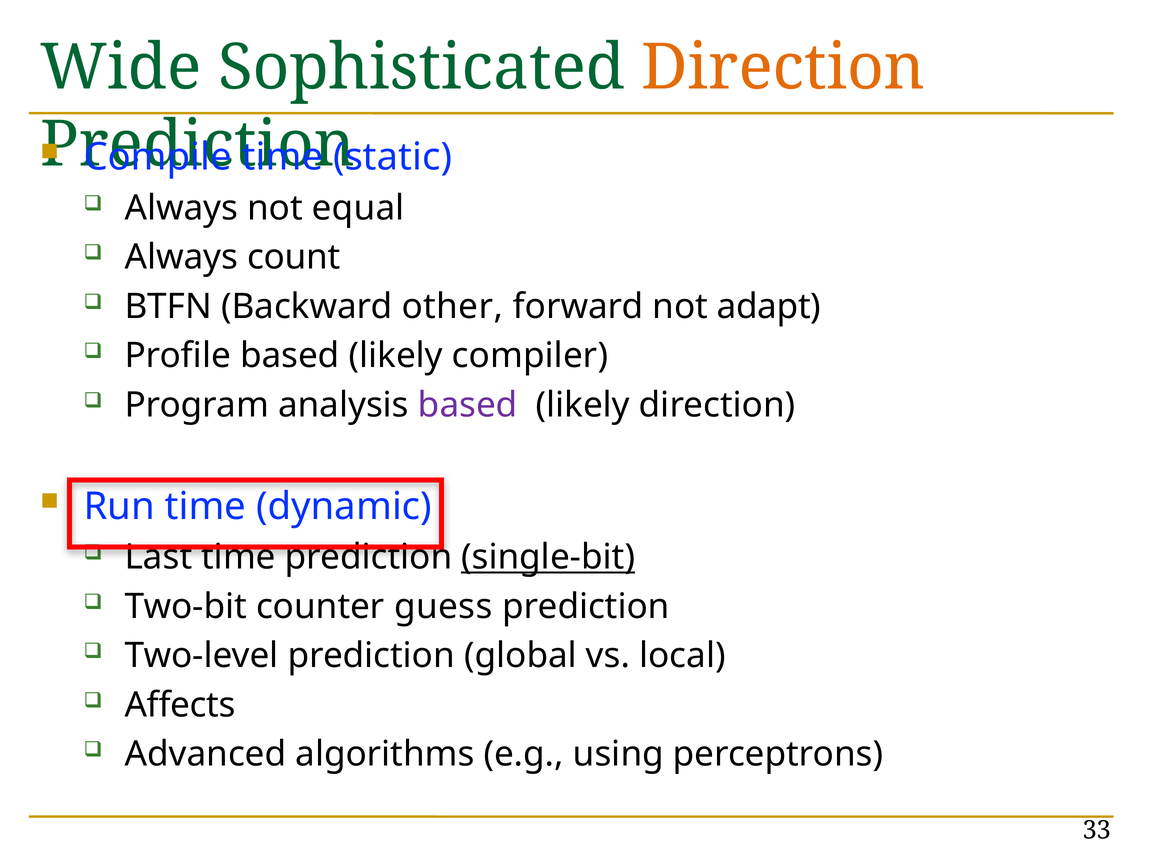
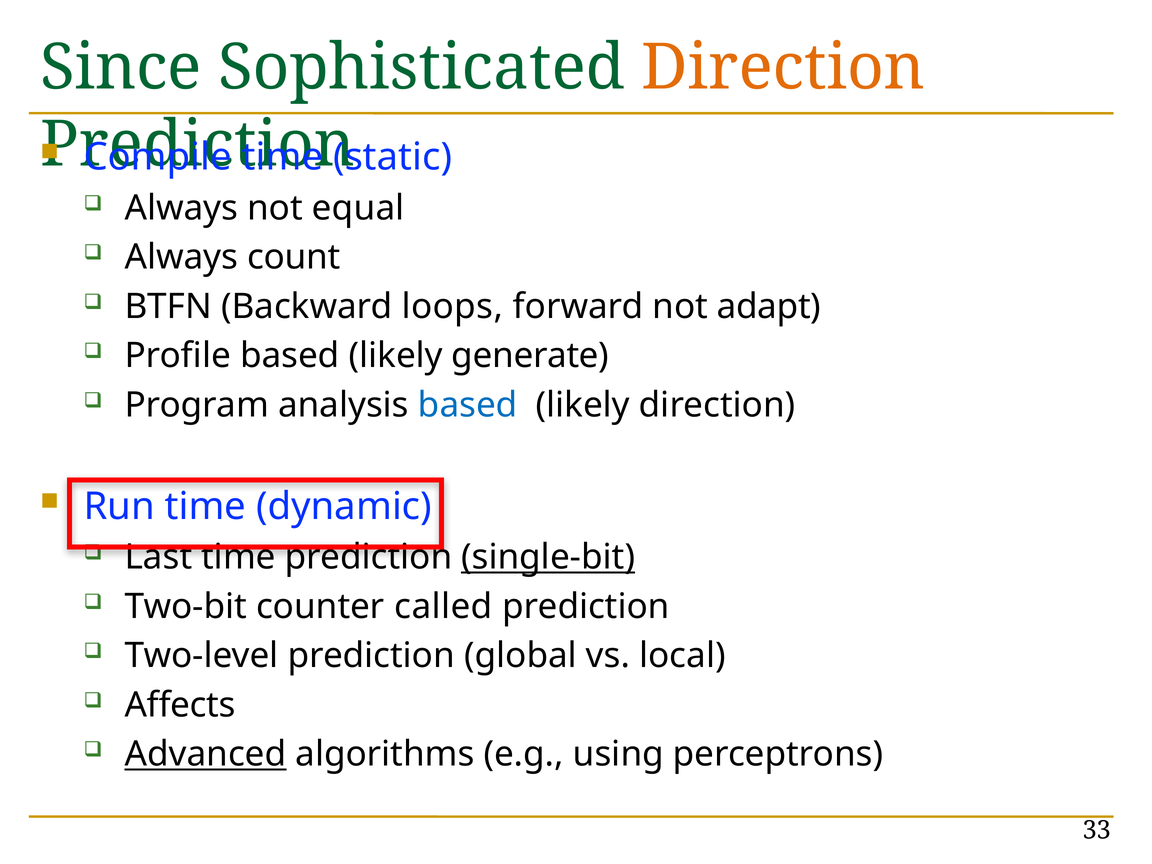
Wide: Wide -> Since (121, 68)
other: other -> loops (452, 307)
compiler: compiler -> generate (530, 356)
based colour: purple -> blue (468, 405)
guess: guess -> called (443, 607)
Advanced underline: none -> present (206, 754)
